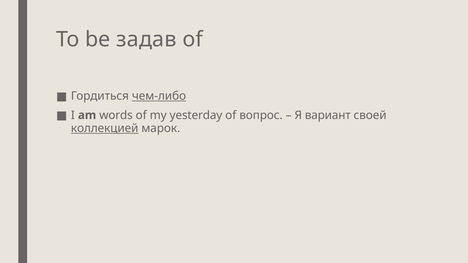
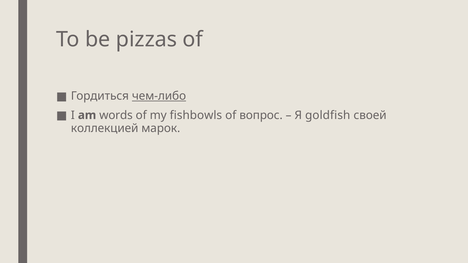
задав: задав -> pizzas (147, 39)
yesterday: yesterday -> fishbowls (196, 115)
вариант: вариант -> goldfish (328, 115)
коллекцией underline: present -> none (105, 128)
